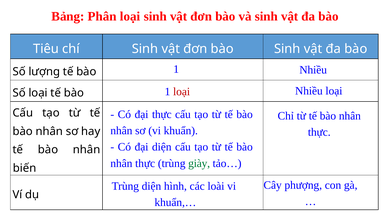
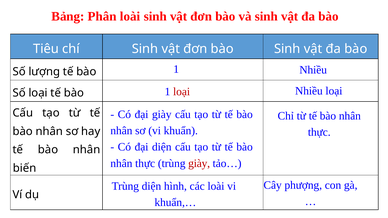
Phân loại: loại -> loài (130, 16)
đại thực: thực -> giày (162, 115)
giày colour: green -> red (199, 163)
